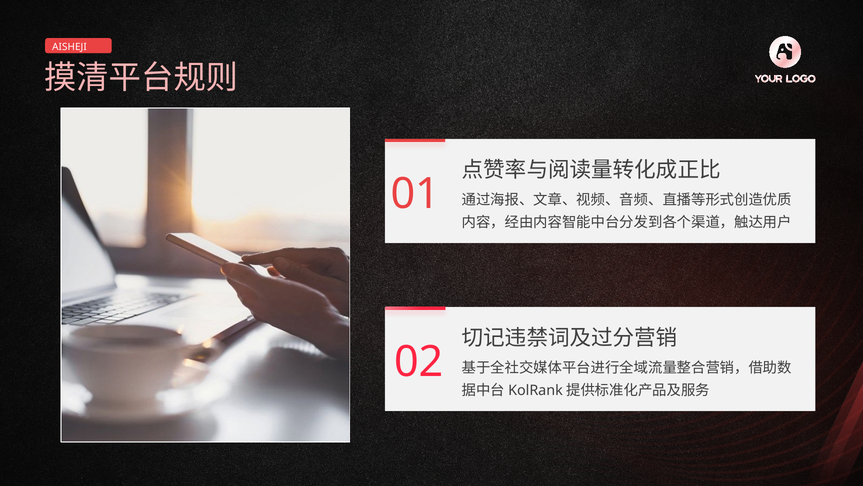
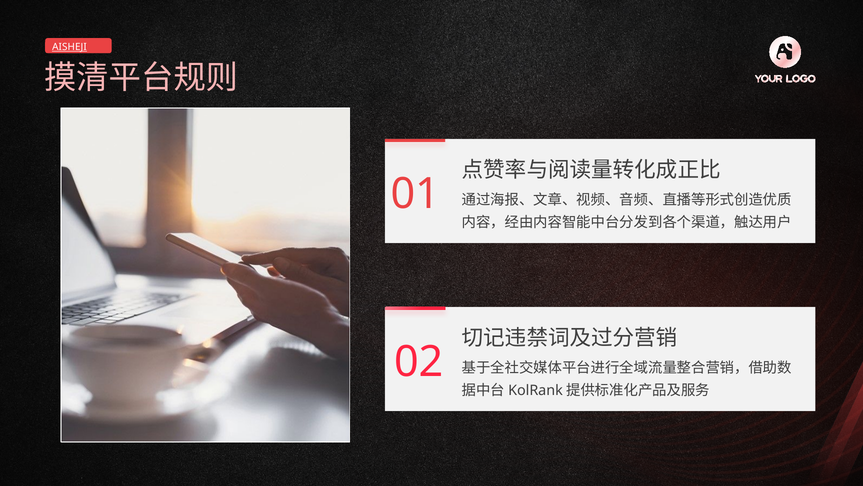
AISHEJI underline: none -> present (69, 47)
